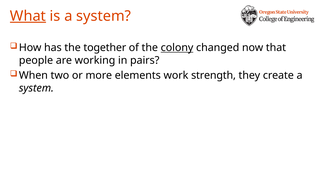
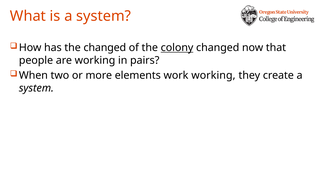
What underline: present -> none (28, 16)
the together: together -> changed (105, 48)
work strength: strength -> working (213, 75)
